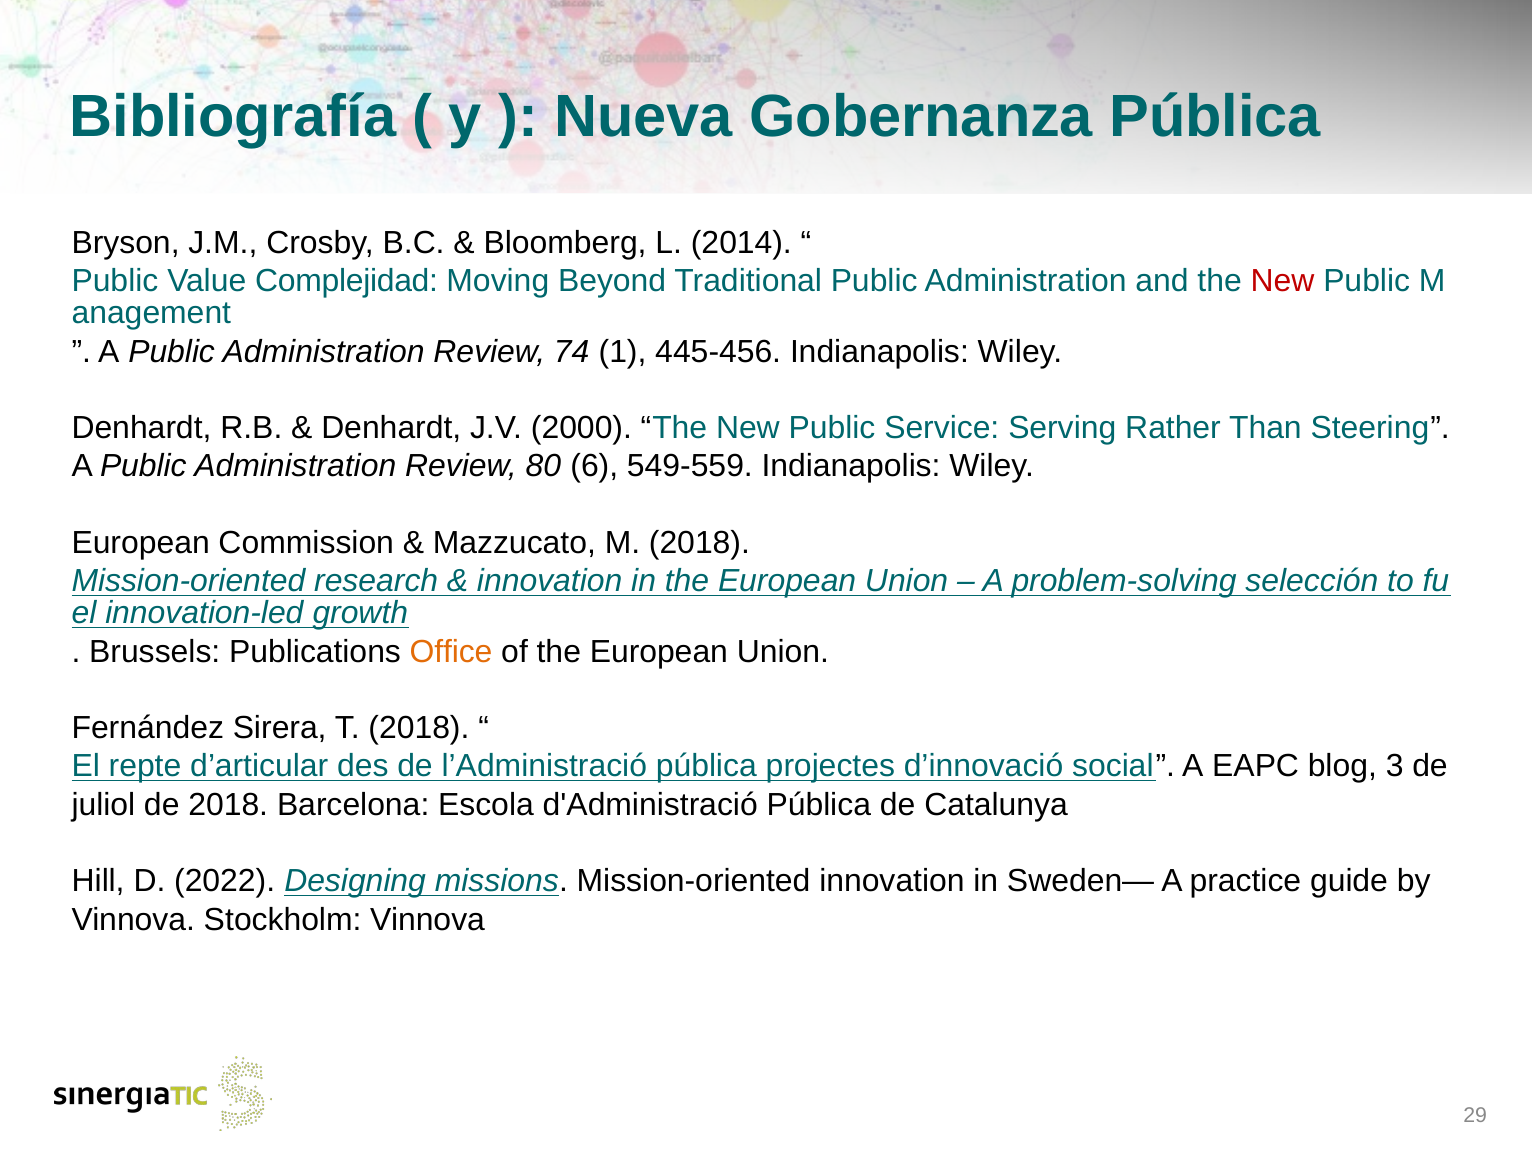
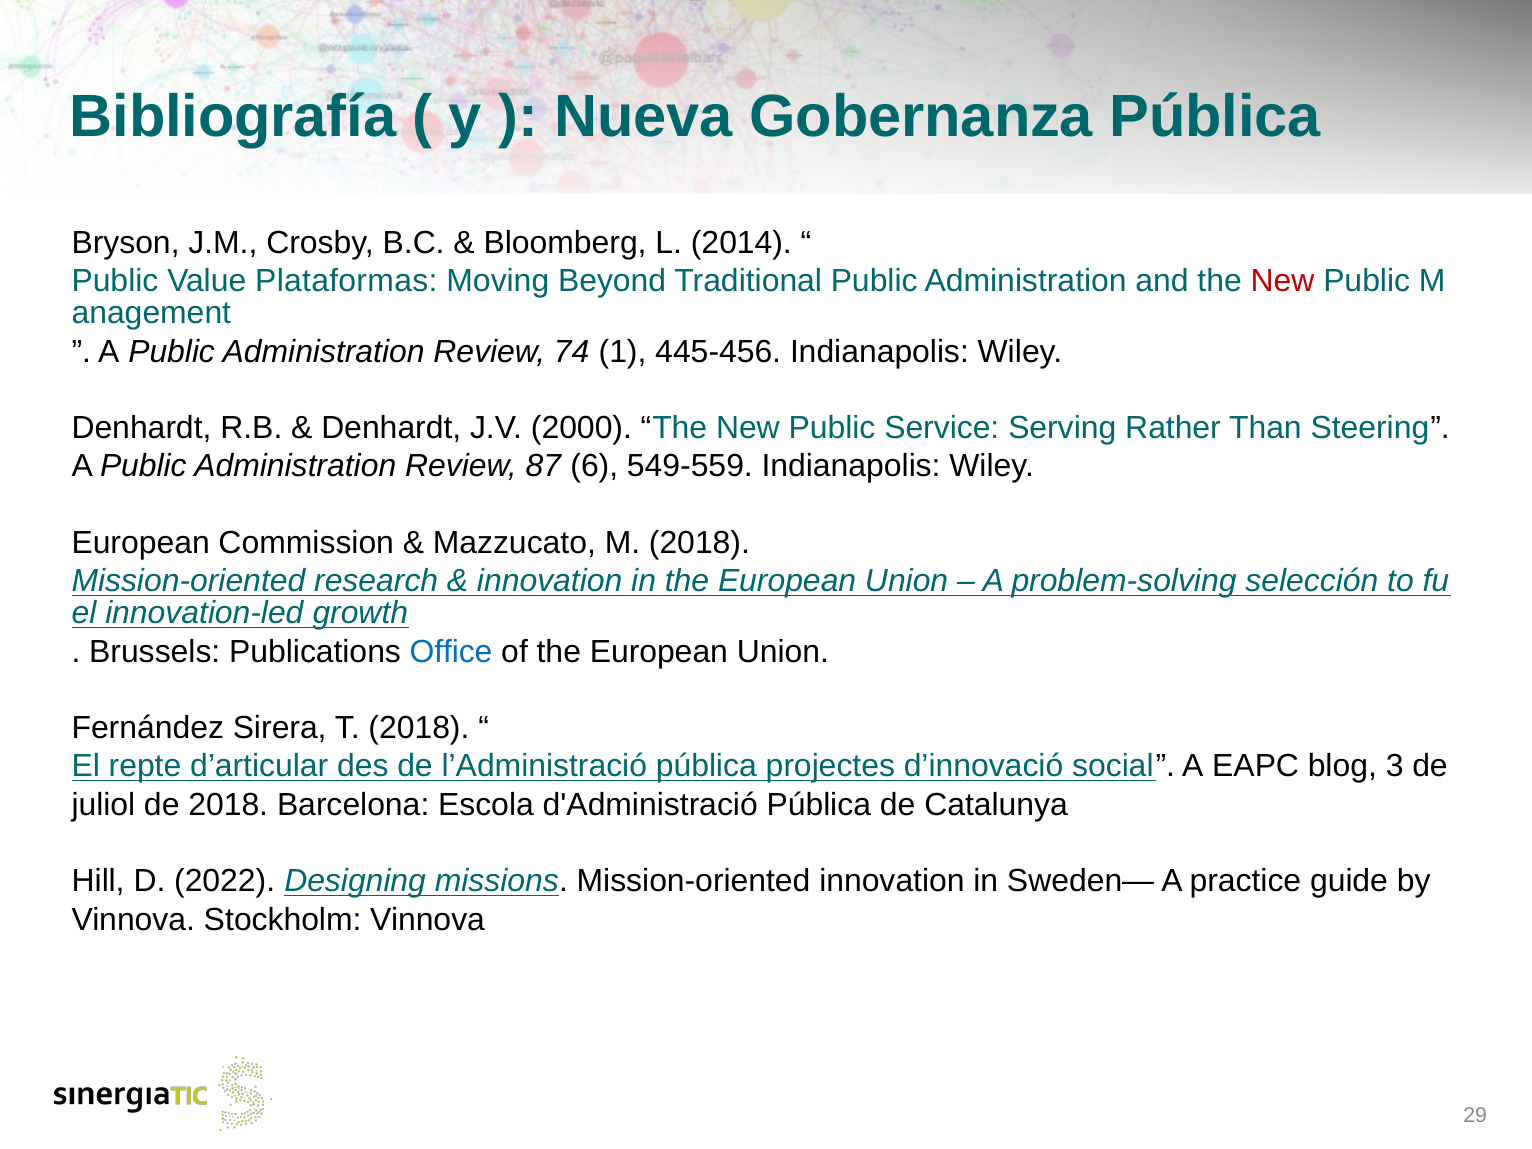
Complejidad: Complejidad -> Plataformas (346, 281)
80: 80 -> 87 (543, 466)
Office colour: orange -> blue (451, 652)
